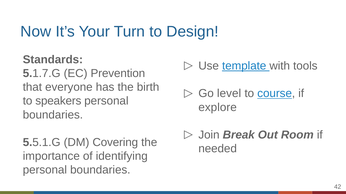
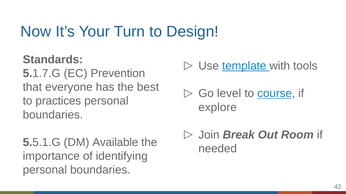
birth: birth -> best (148, 87)
speakers: speakers -> practices (58, 101)
Covering: Covering -> Available (115, 143)
